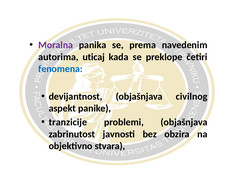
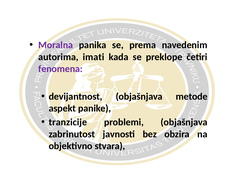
uticaj: uticaj -> imati (94, 57)
fenomena colour: blue -> purple (61, 69)
civilnog: civilnog -> metode (192, 96)
